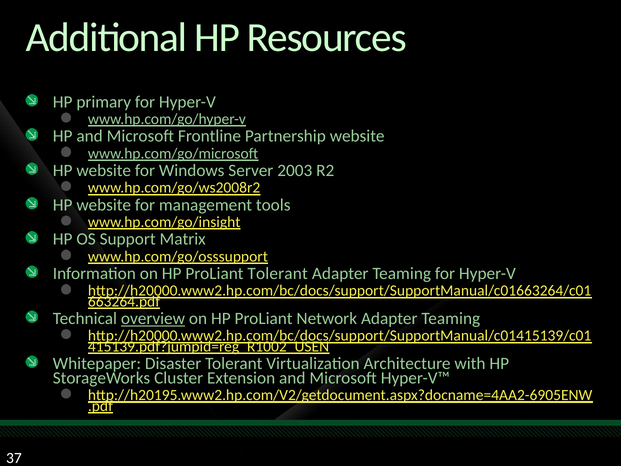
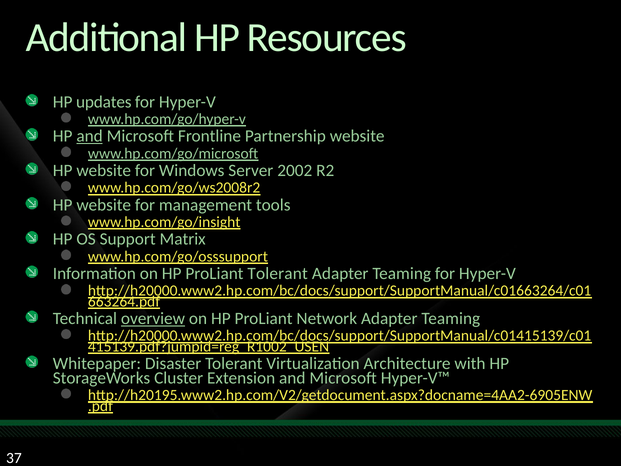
primary: primary -> updates (104, 102)
and underline: none -> present (90, 136)
2003: 2003 -> 2002 (295, 171)
